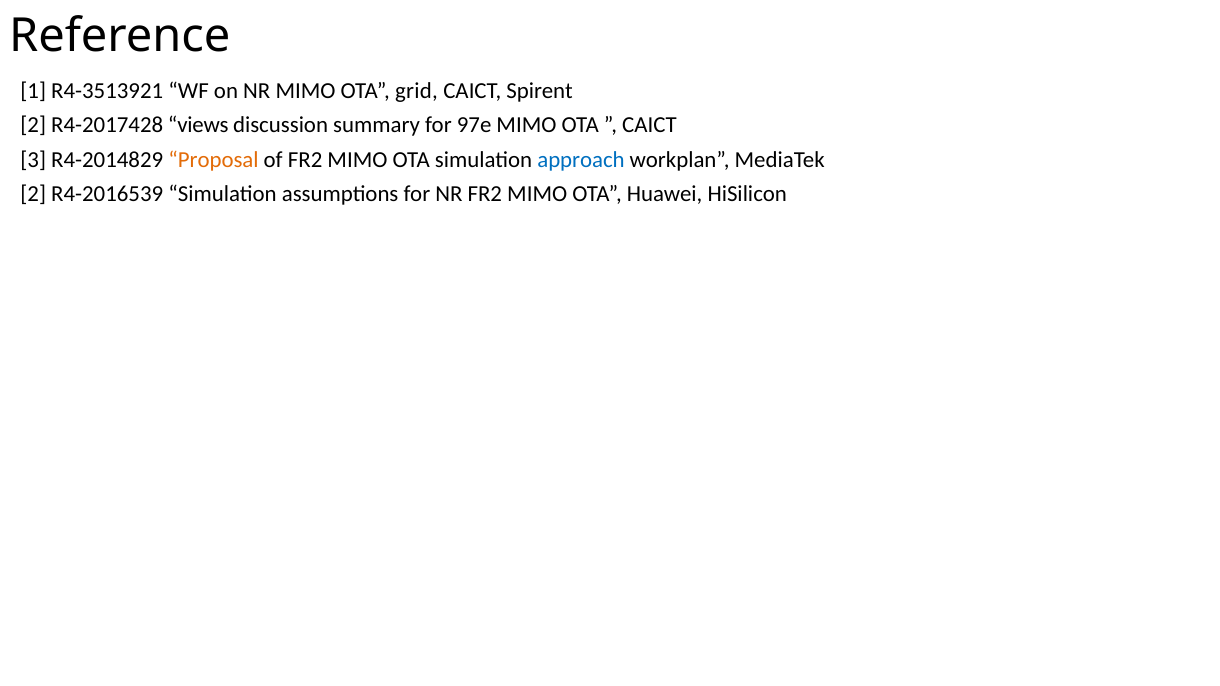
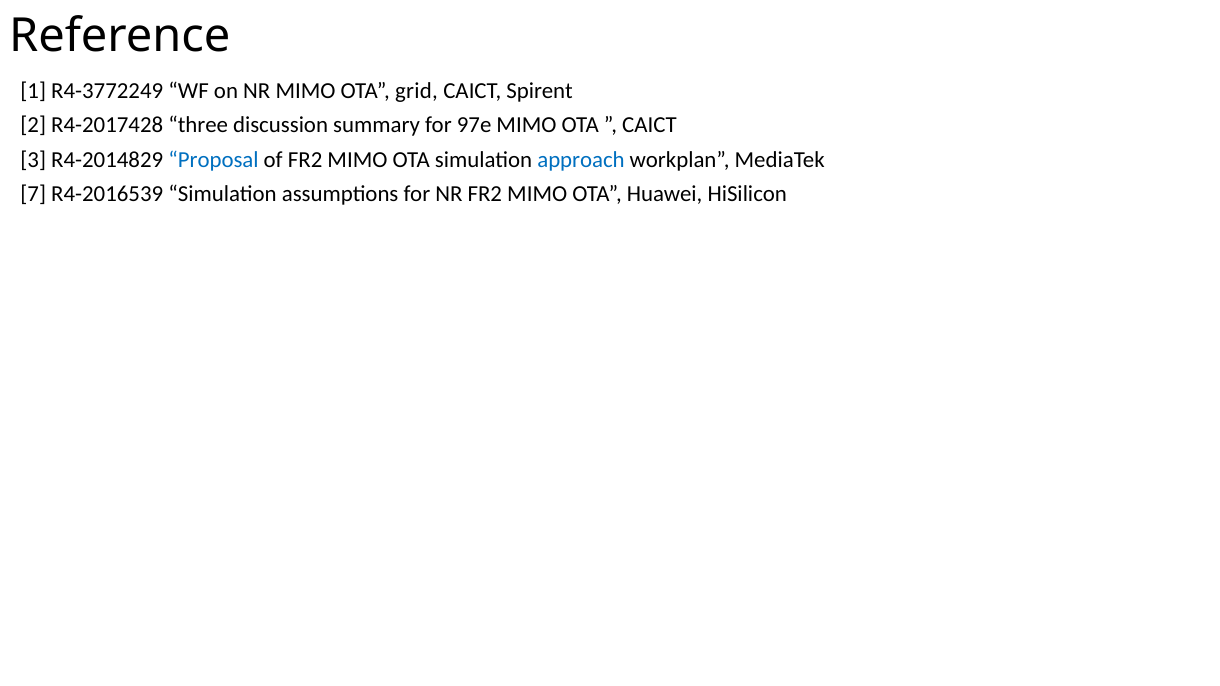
R4-3513921: R4-3513921 -> R4-3772249 (107, 91)
views: views -> three (198, 125)
Proposal colour: orange -> blue (213, 160)
2: 2 -> 7 (33, 194)
